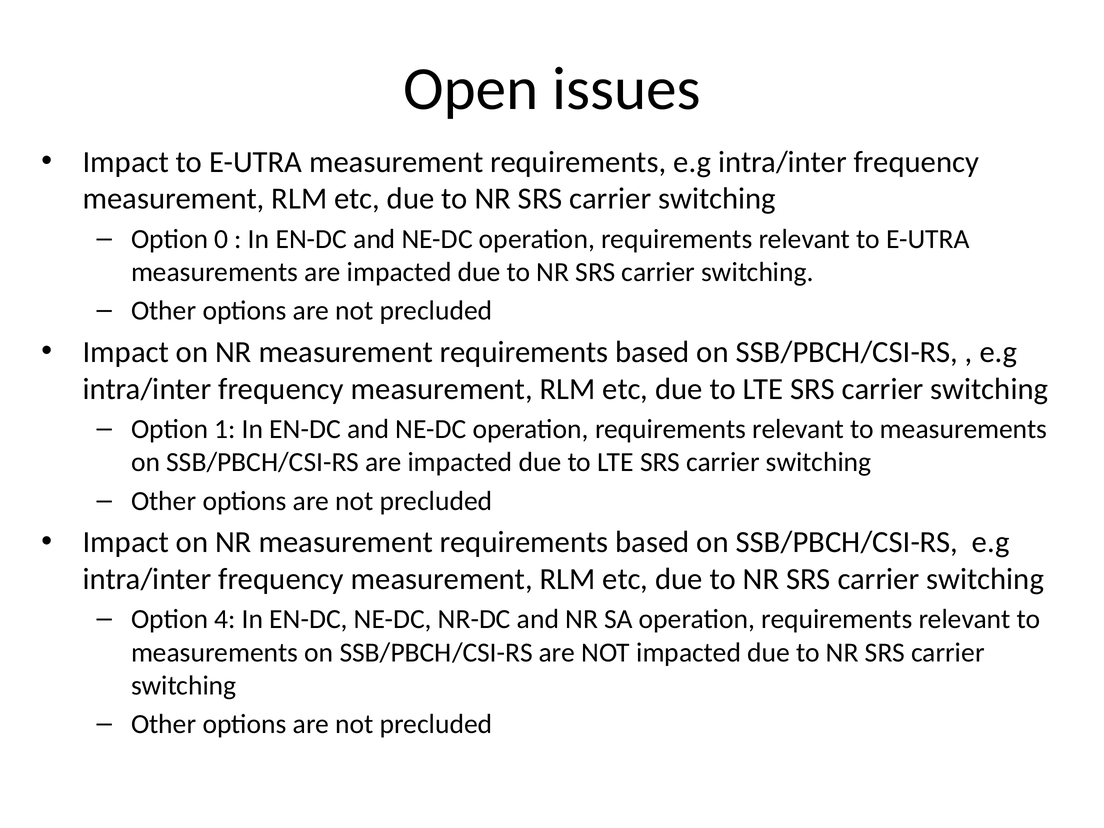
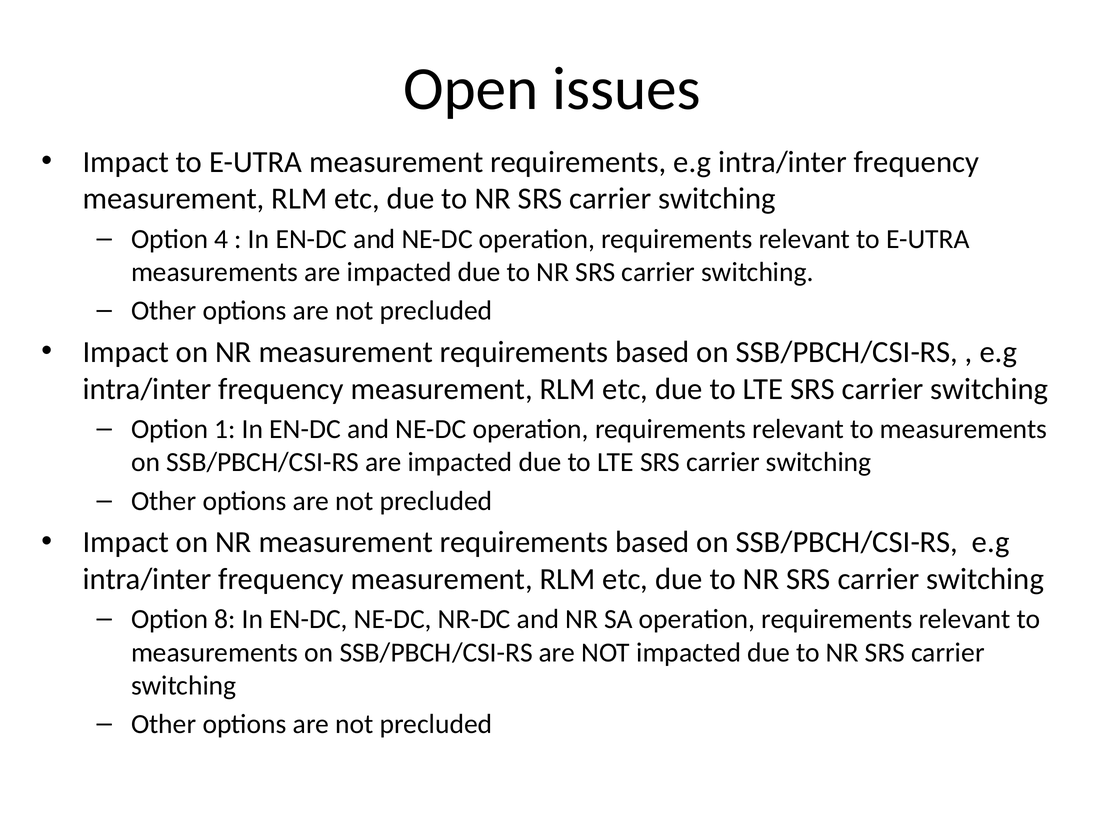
0: 0 -> 4 (221, 239)
4: 4 -> 8 (225, 619)
